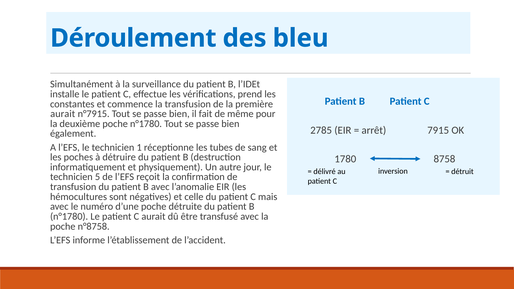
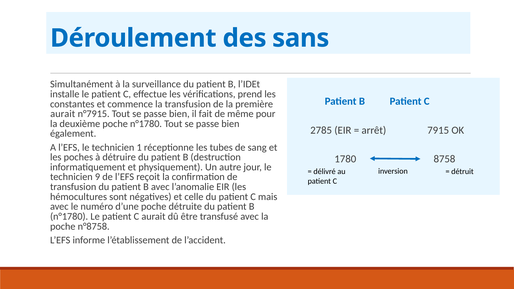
bleu: bleu -> sans (301, 38)
5: 5 -> 9 (98, 177)
